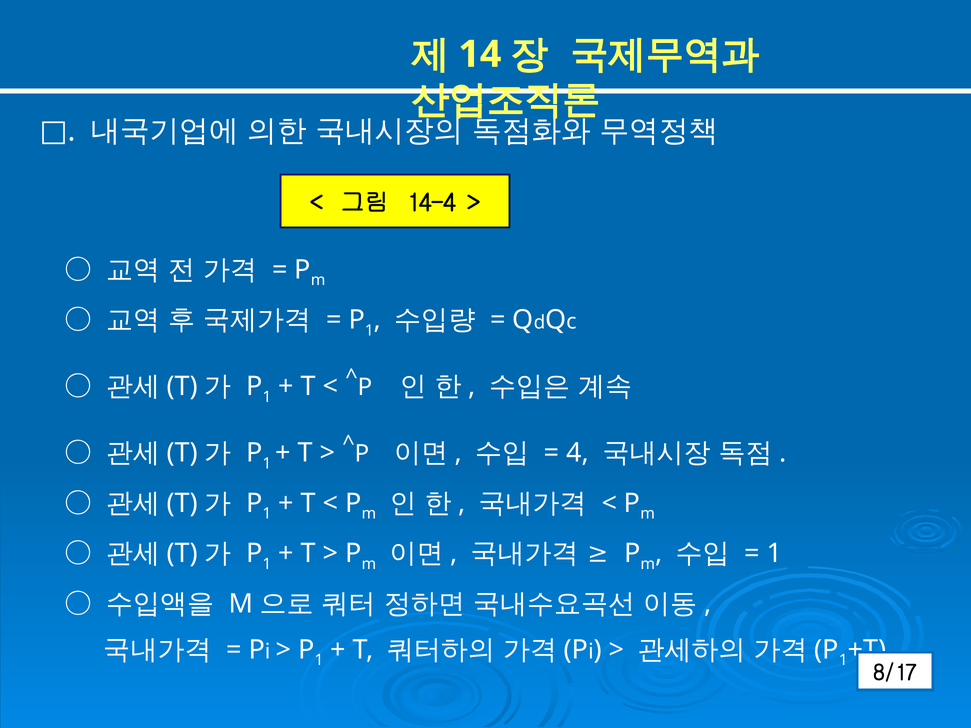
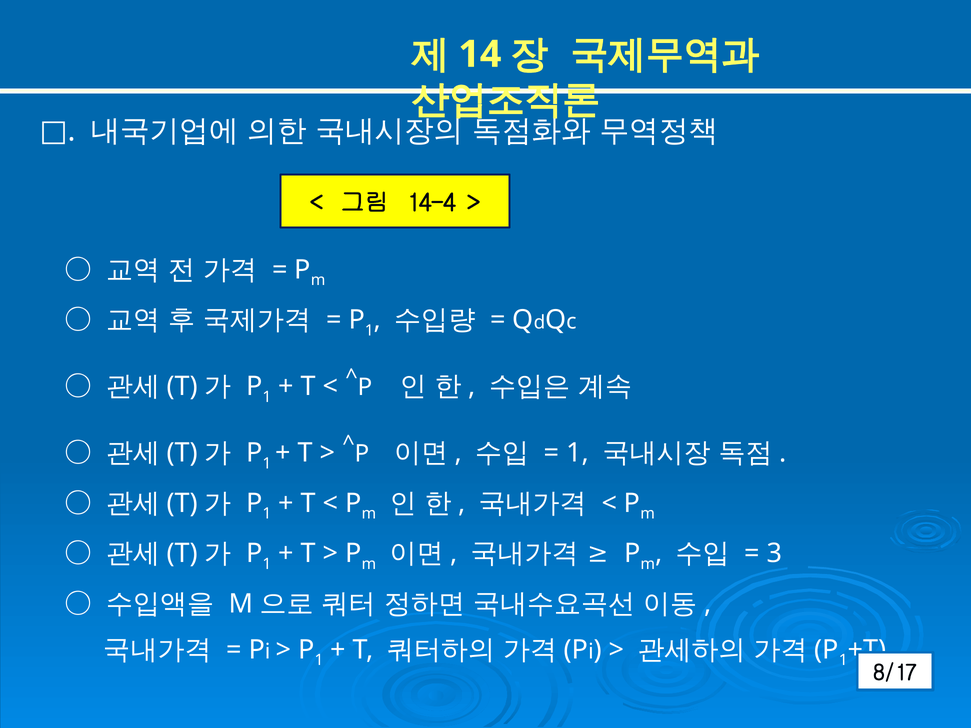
4: 4 -> 1 (578, 453)
1: 1 -> 3 (774, 554)
